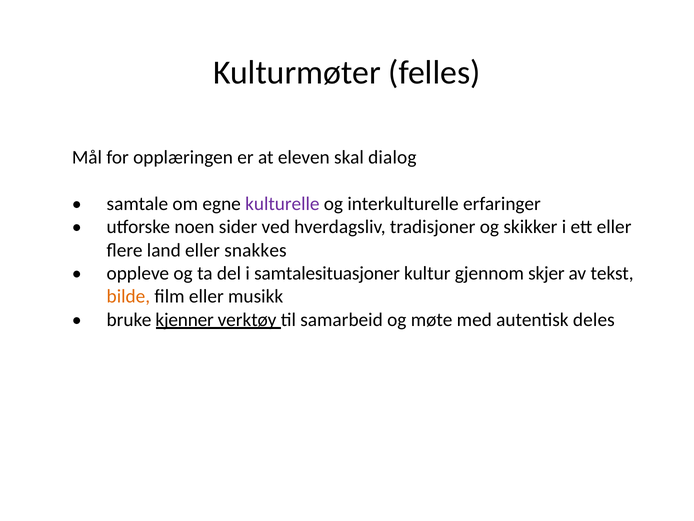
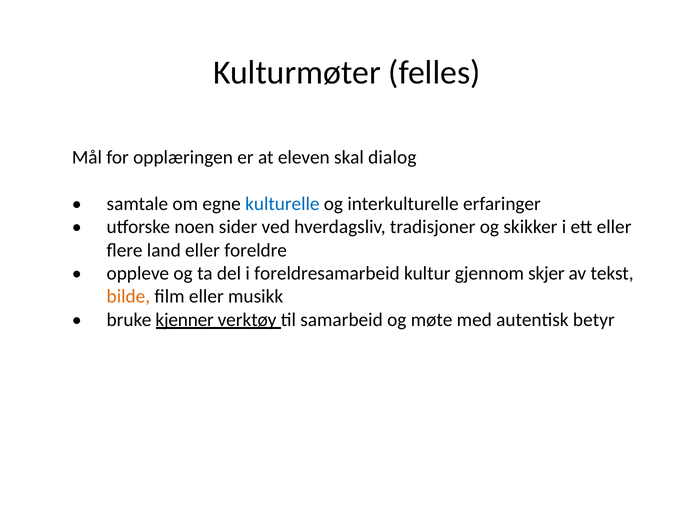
kulturelle colour: purple -> blue (282, 204)
snakkes: snakkes -> foreldre (256, 250)
samtalesituasjoner: samtalesituasjoner -> foreldresamarbeid (327, 273)
deles: deles -> betyr (594, 319)
